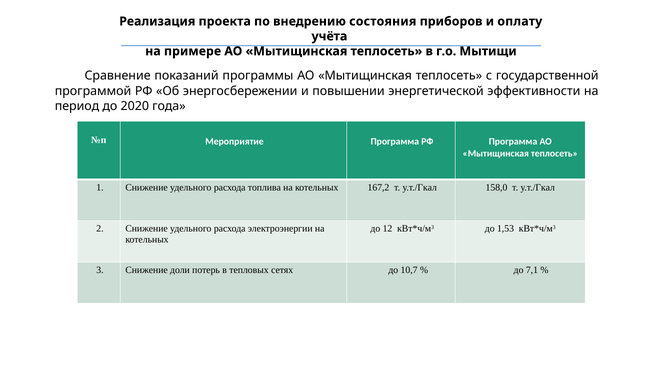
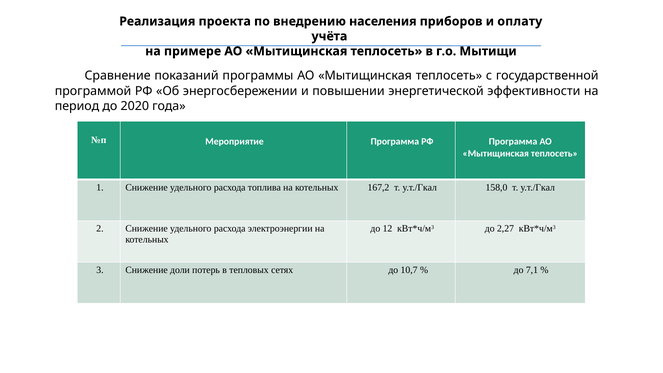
состояния: состояния -> населения (383, 21)
1,53: 1,53 -> 2,27 (506, 229)
